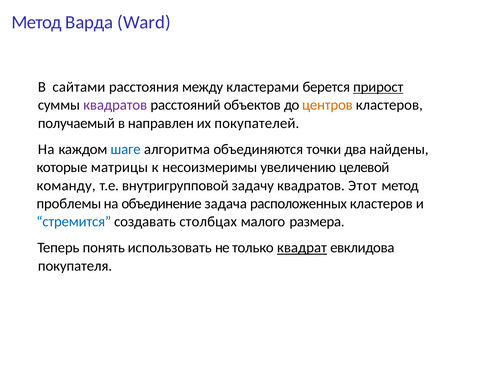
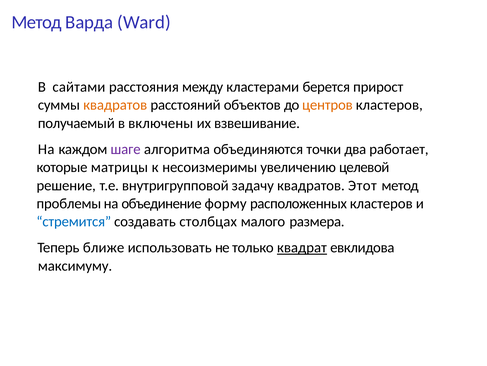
прирост underline: present -> none (378, 87)
квадратов colour: purple -> orange (115, 105)
направлен: направлен -> включены (161, 123)
покупателей: покупателей -> взвешивание (257, 123)
шаге colour: blue -> purple (126, 149)
найдены: найдены -> работает (399, 149)
команду: команду -> решение (66, 185)
задача: задача -> форму (226, 203)
понять: понять -> ближе (104, 247)
покупателя: покупателя -> максимуму (75, 266)
